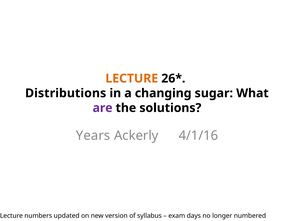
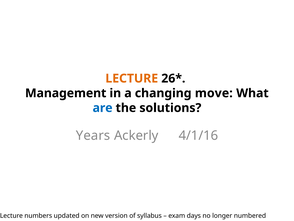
Distributions: Distributions -> Management (66, 93)
sugar: sugar -> move (214, 93)
are colour: purple -> blue (103, 108)
